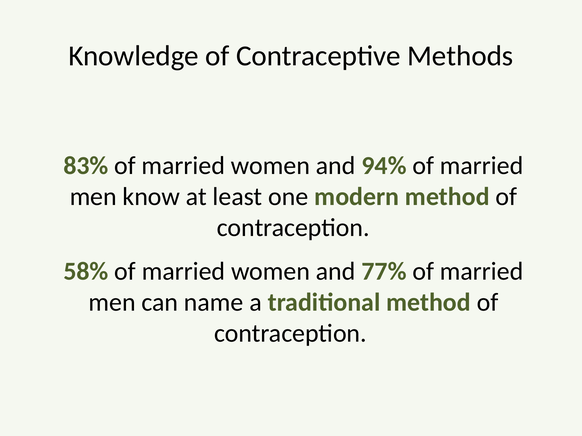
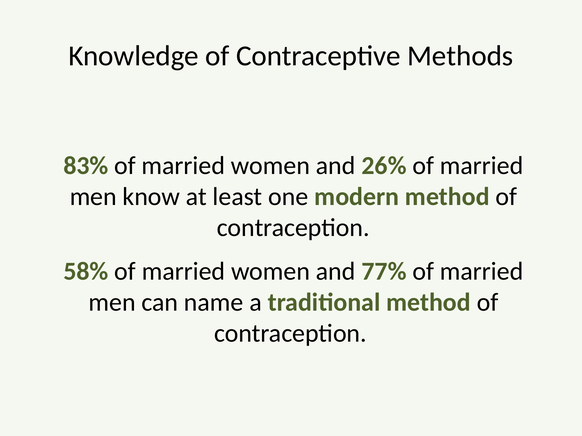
94%: 94% -> 26% (384, 166)
